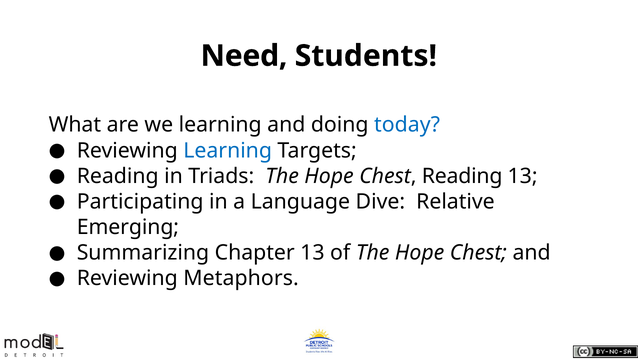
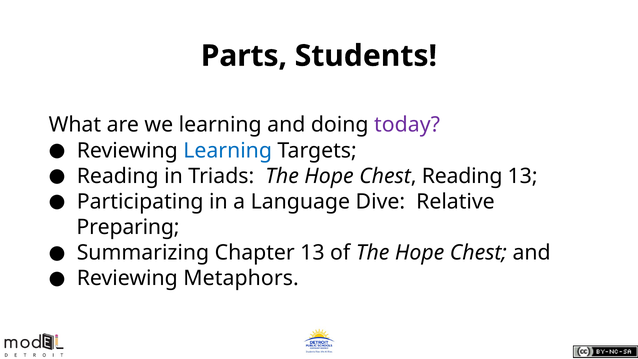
Need: Need -> Parts (244, 56)
today colour: blue -> purple (407, 125)
Emerging: Emerging -> Preparing (128, 227)
